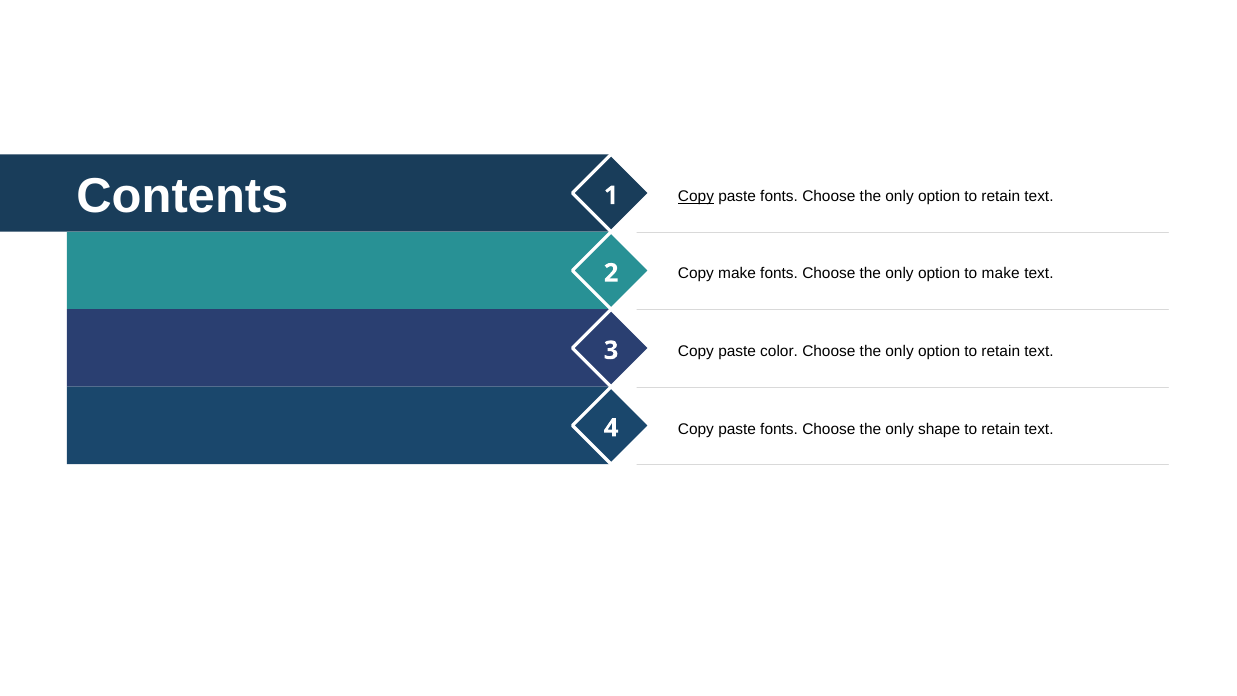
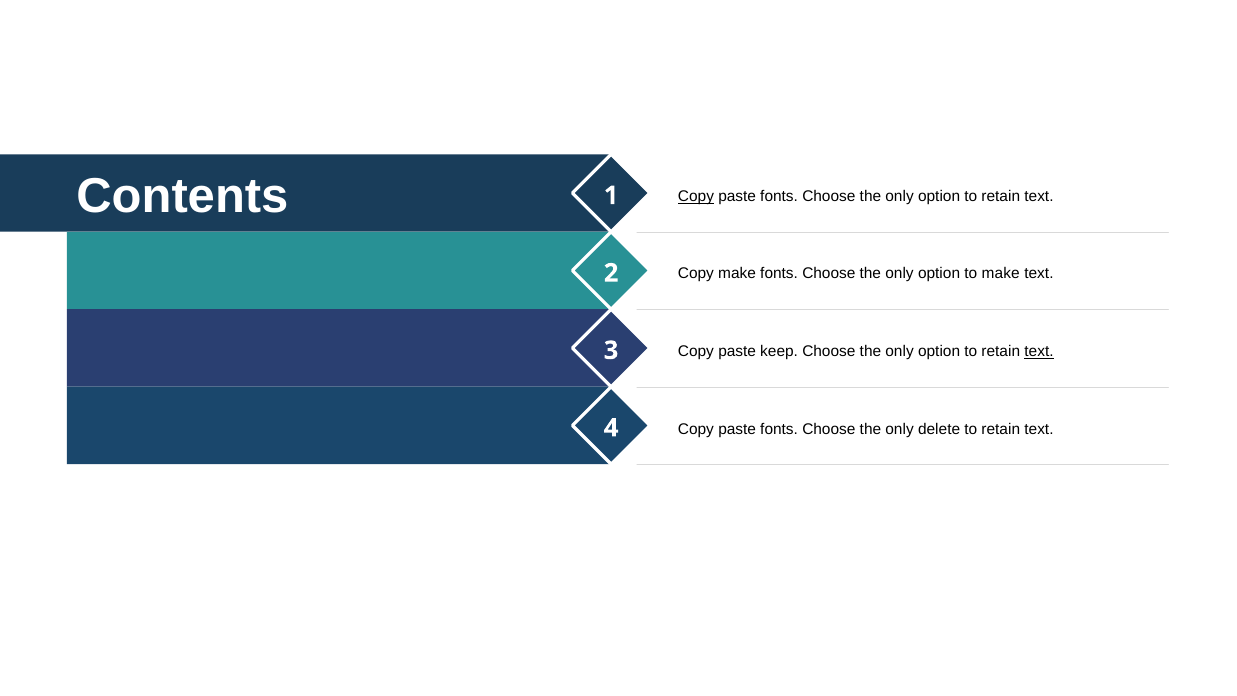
color: color -> keep (779, 352)
text underline: none -> present (1039, 352)
shape: shape -> delete (939, 429)
